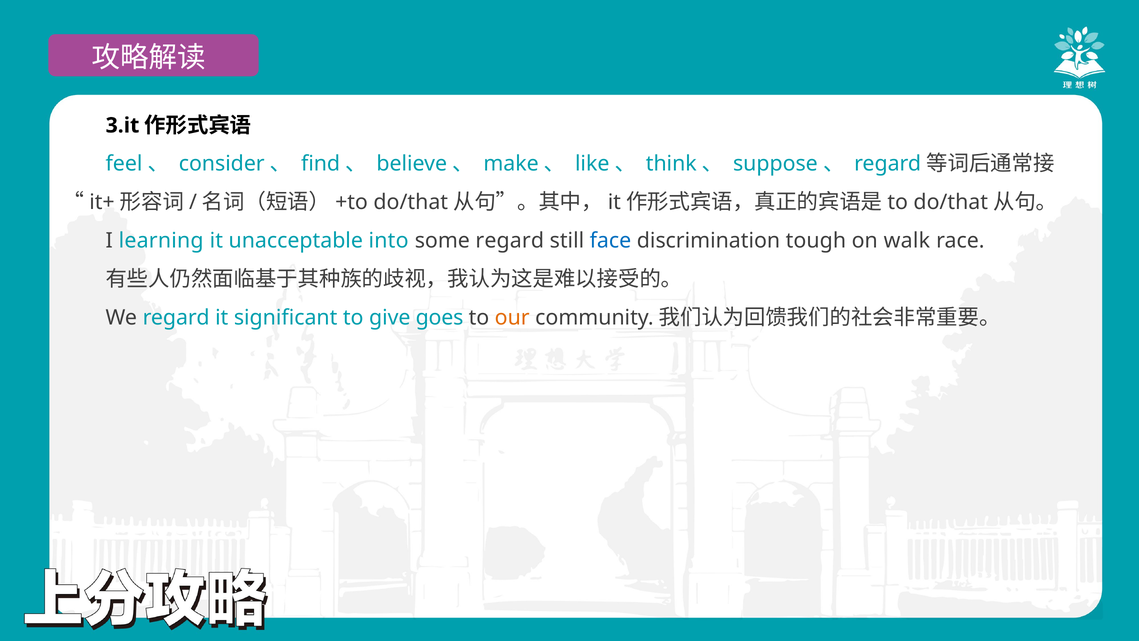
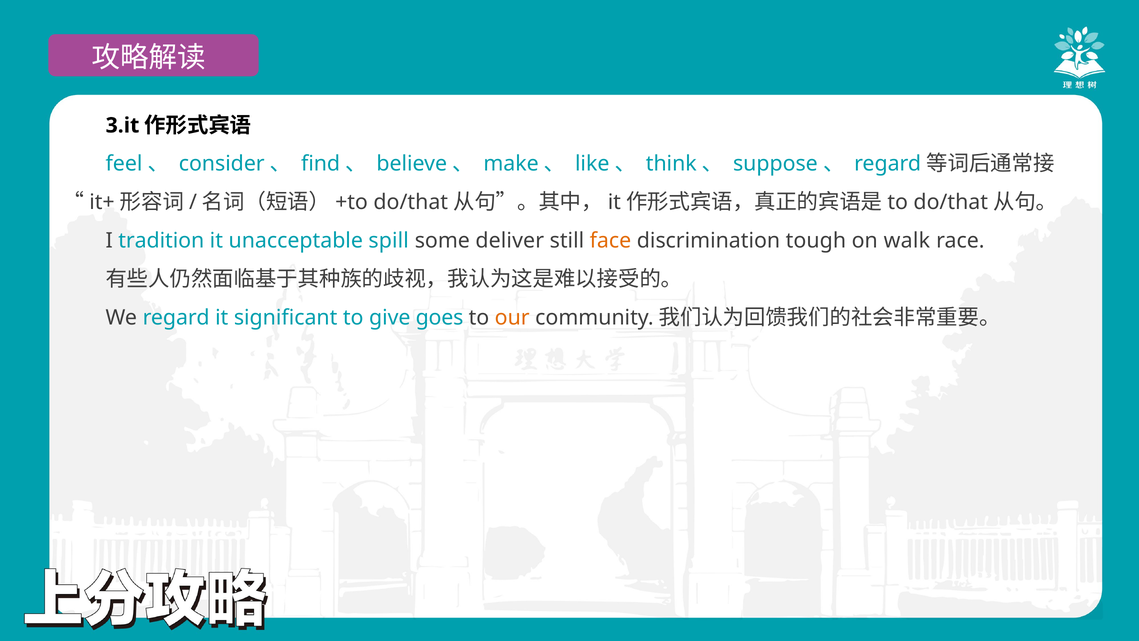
learning: learning -> tradition (161, 241)
into: into -> spill (389, 241)
some regard: regard -> deliver (510, 241)
face colour: blue -> orange (610, 241)
